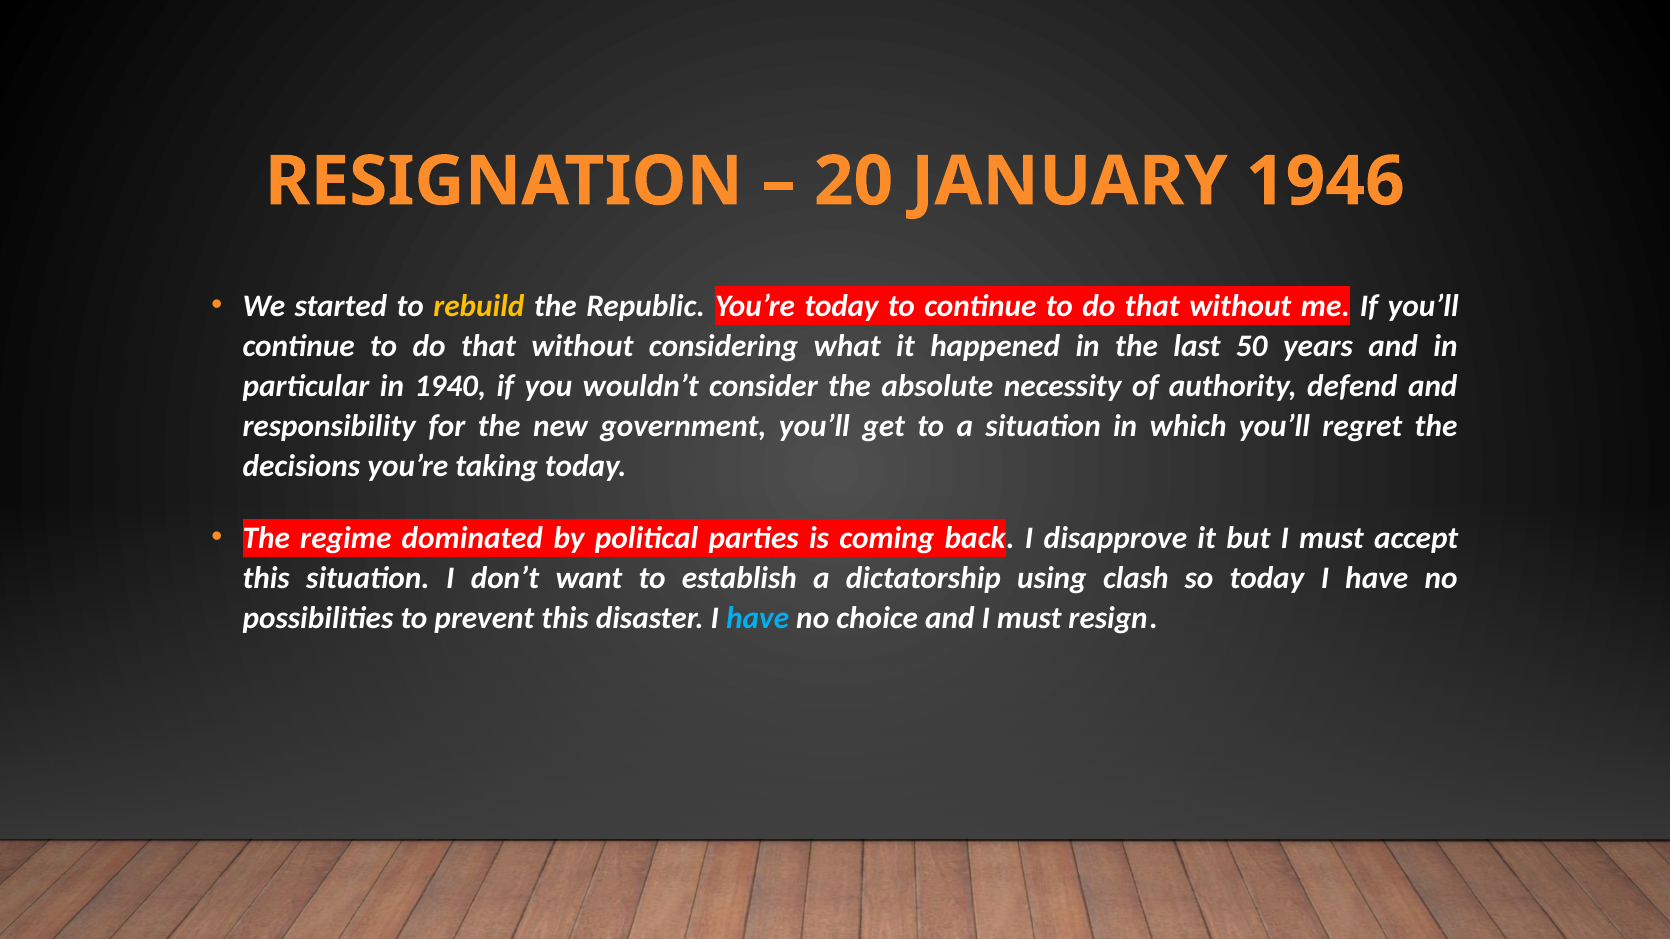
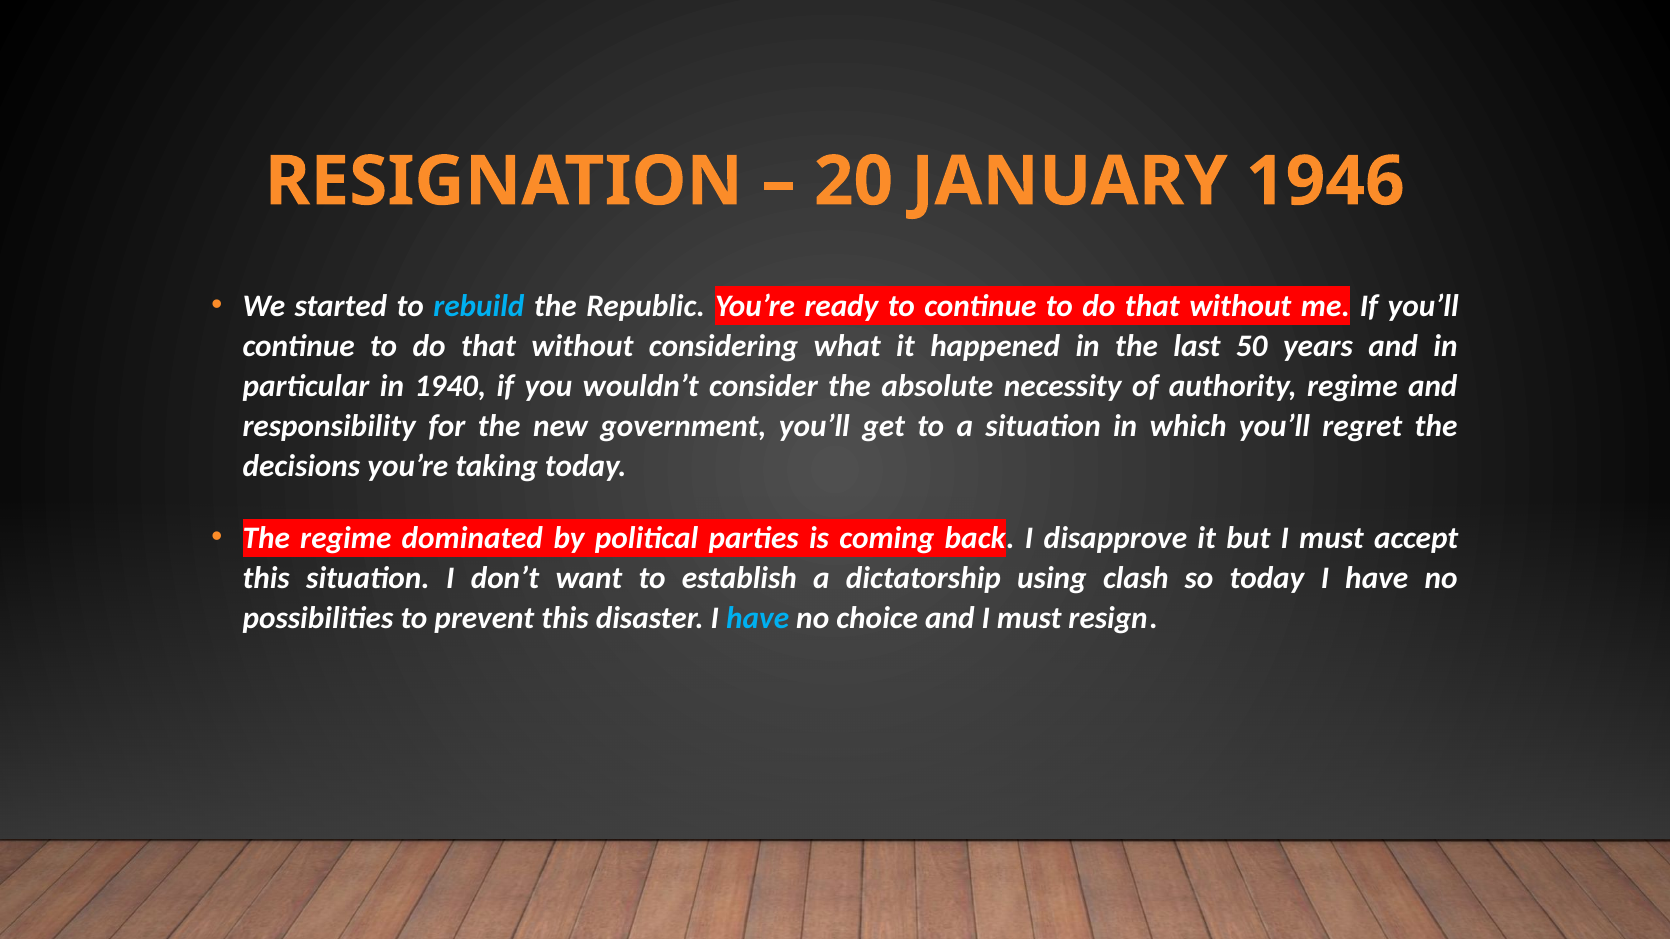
rebuild colour: yellow -> light blue (479, 306)
You’re today: today -> ready (841, 306)
authority defend: defend -> regime (1352, 386)
